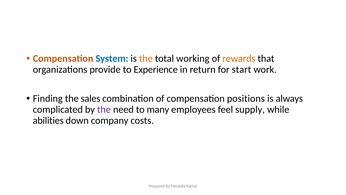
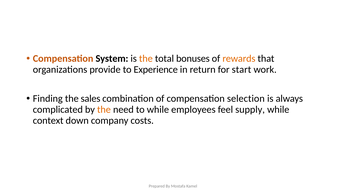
System colour: blue -> black (112, 58)
working: working -> bonuses (193, 58)
positions: positions -> selection (246, 98)
the colour: purple -> orange (104, 109)
to many: many -> while (158, 109)
abilities: abilities -> context (48, 120)
